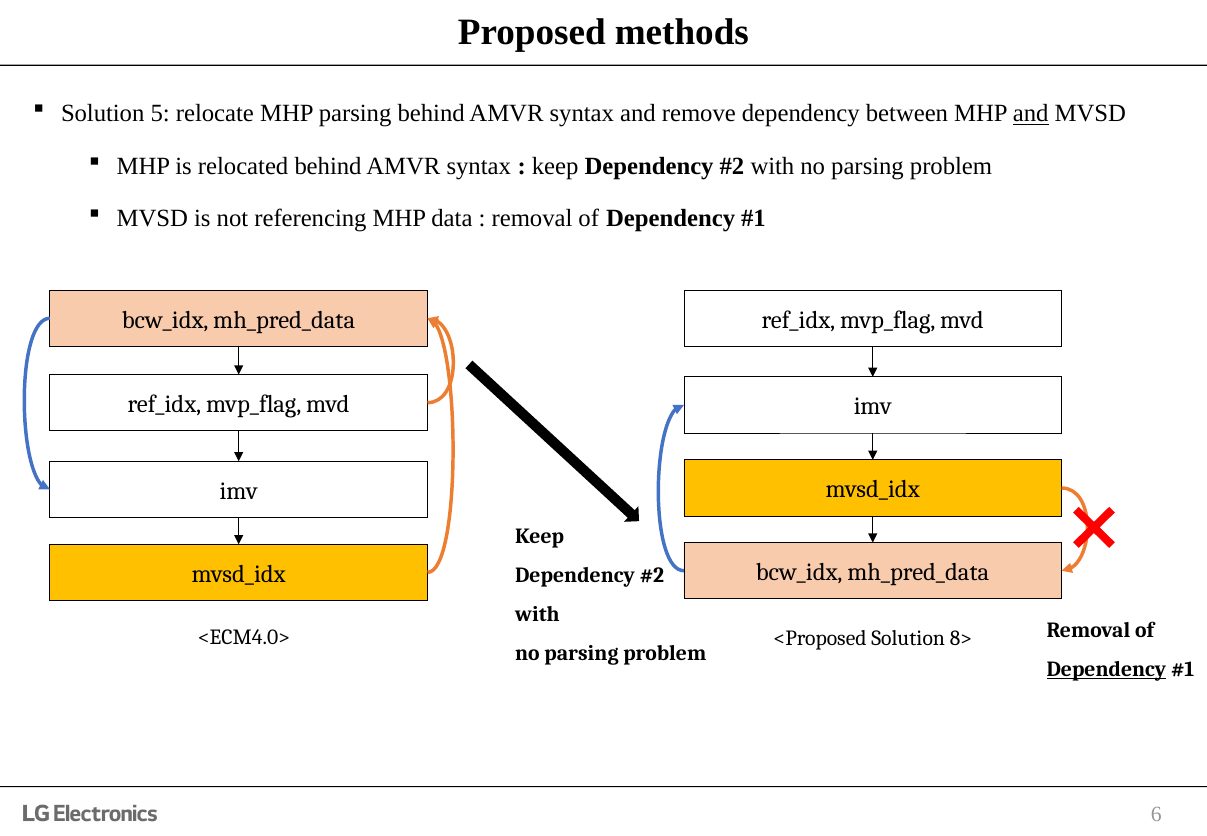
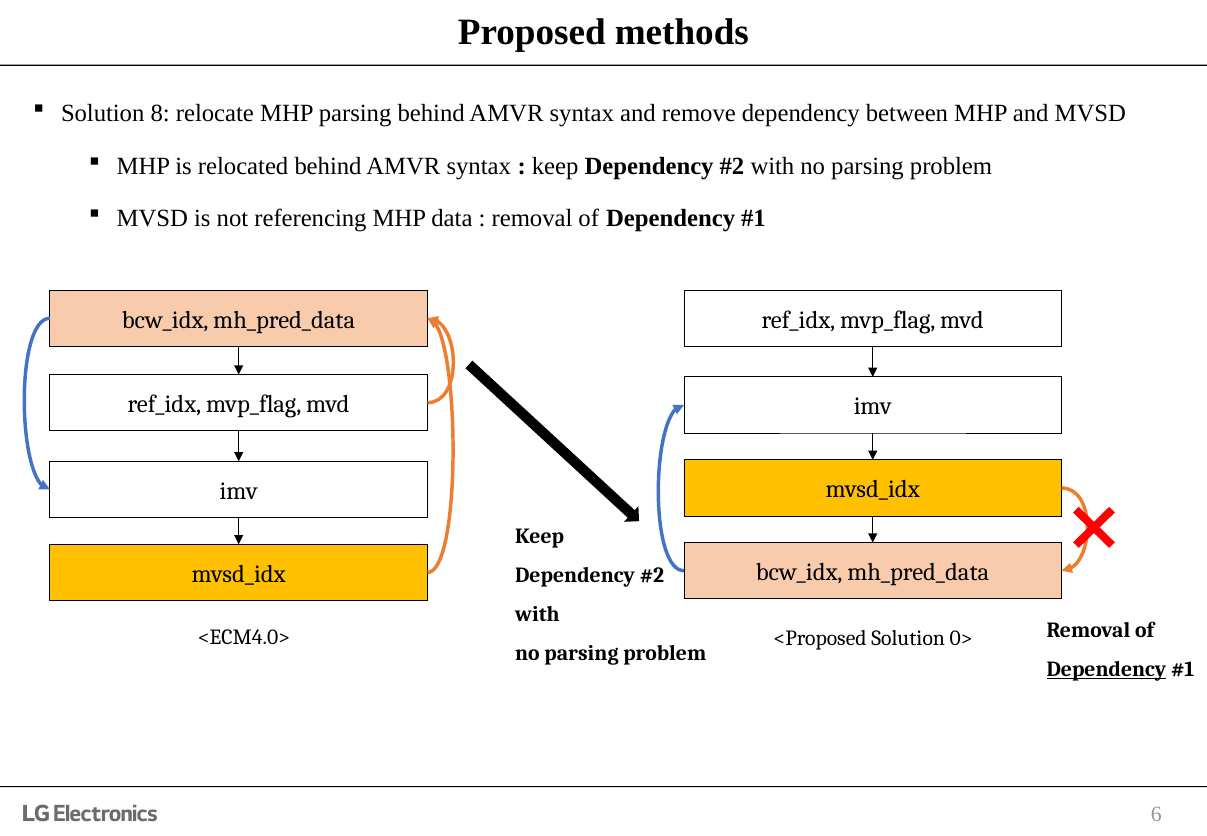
5: 5 -> 8 (160, 114)
and underline: present -> none (1031, 114)
8>: 8> -> 0> (961, 638)
